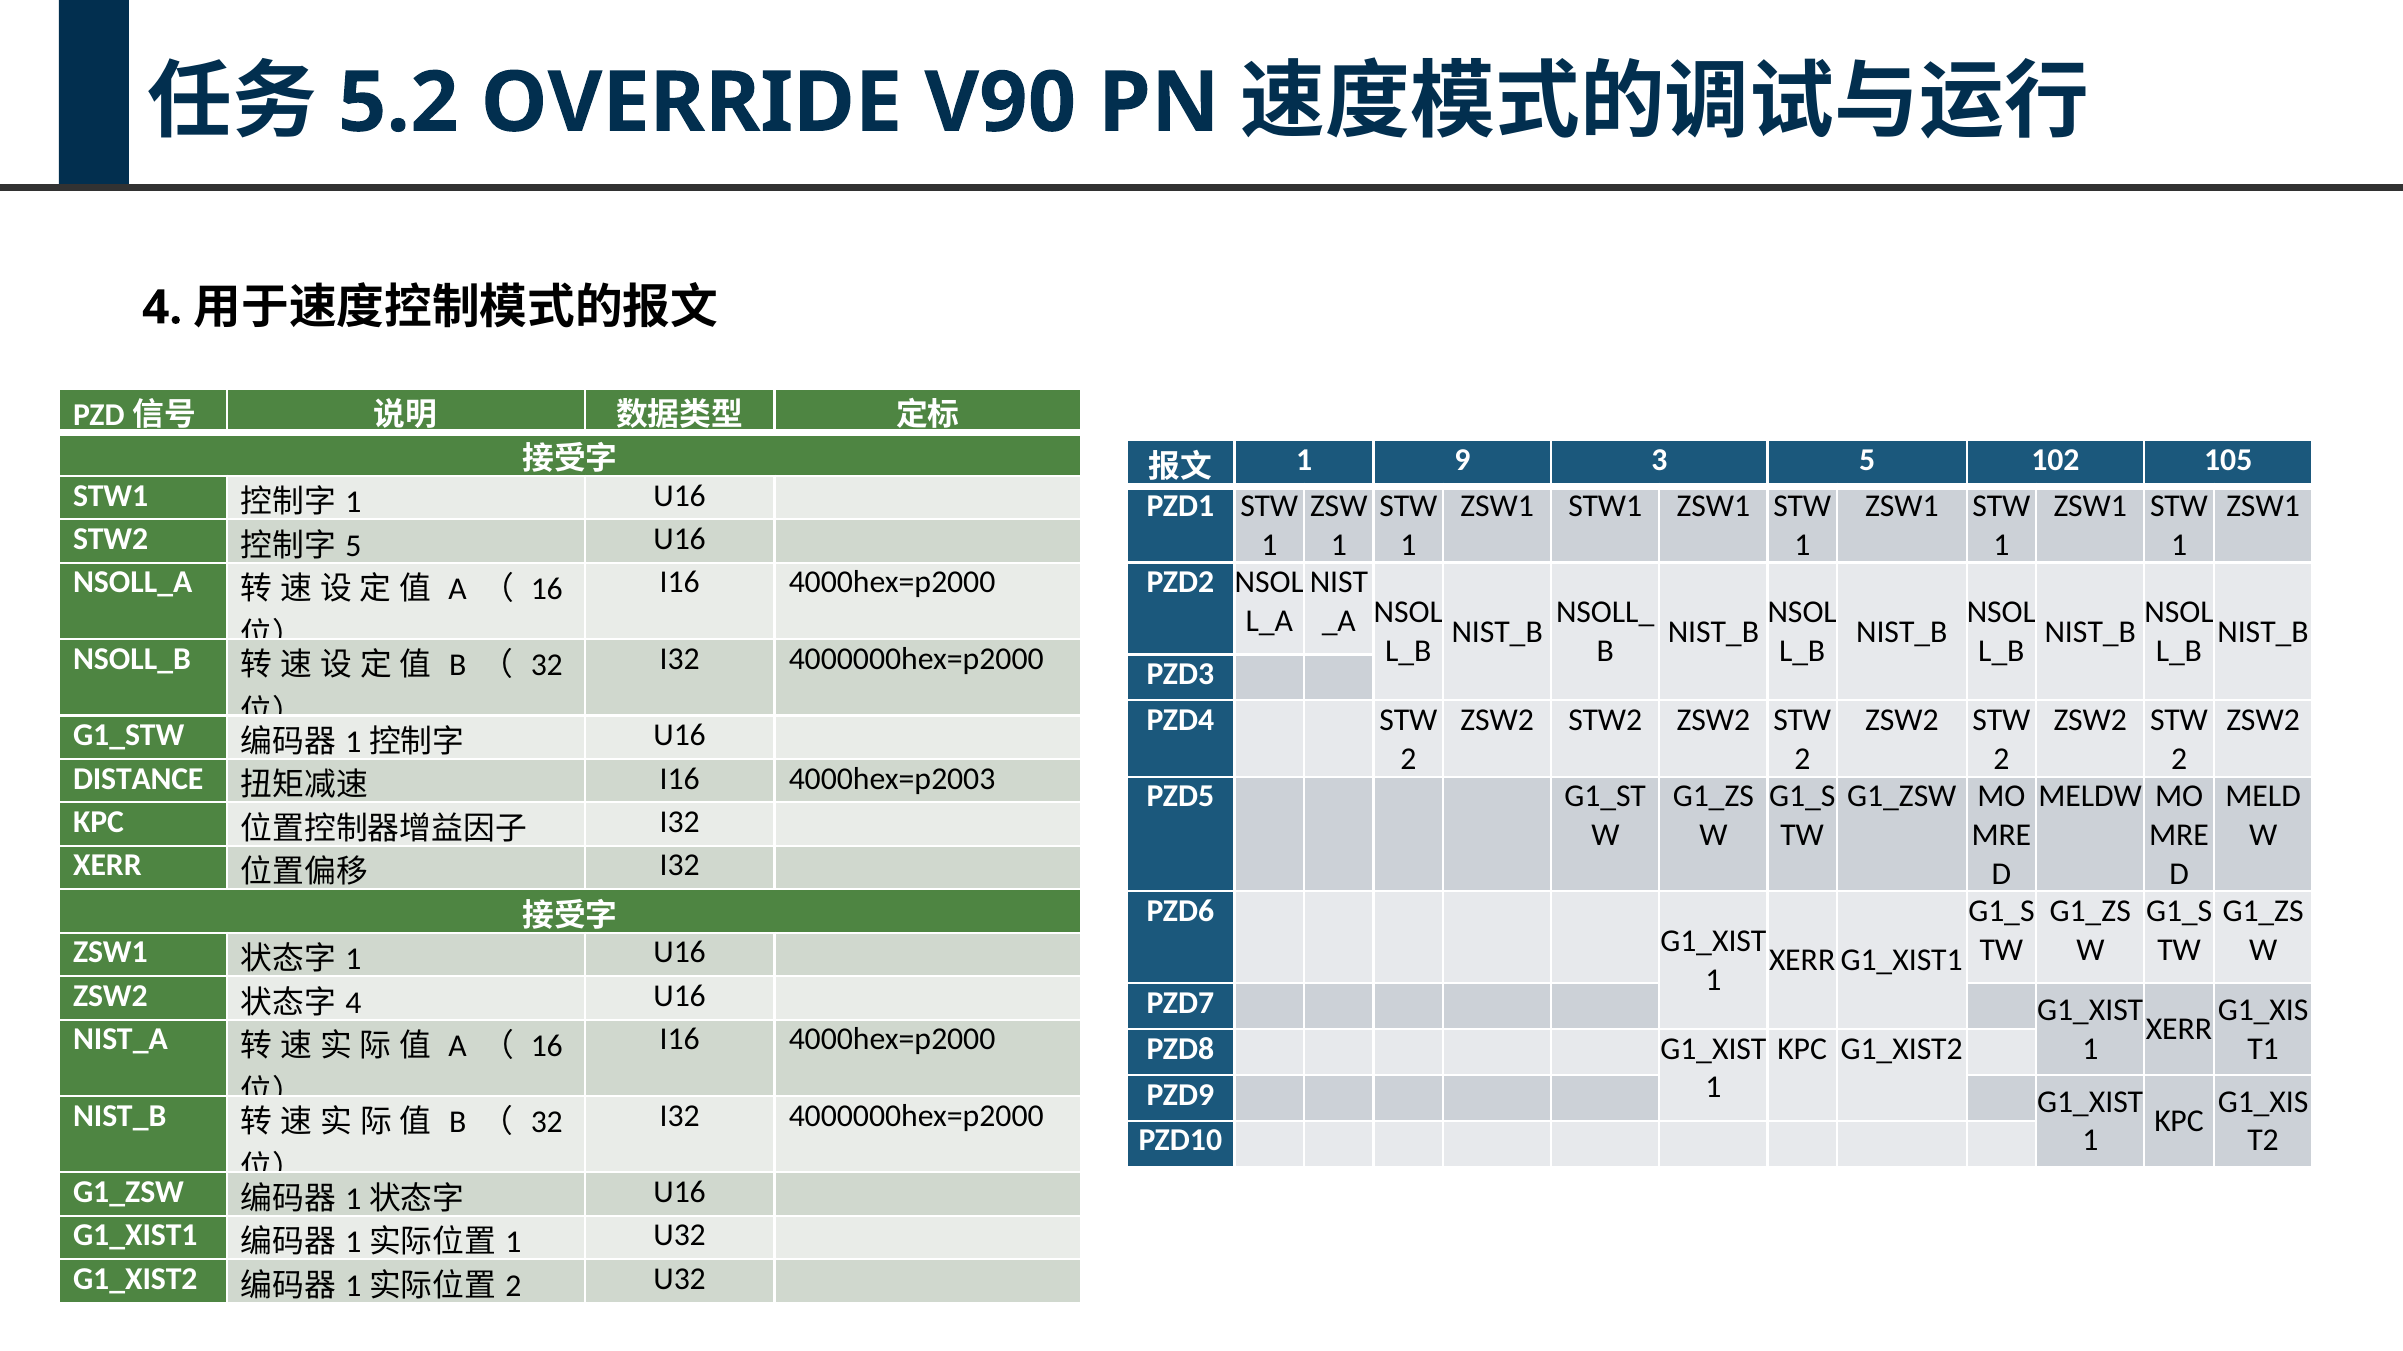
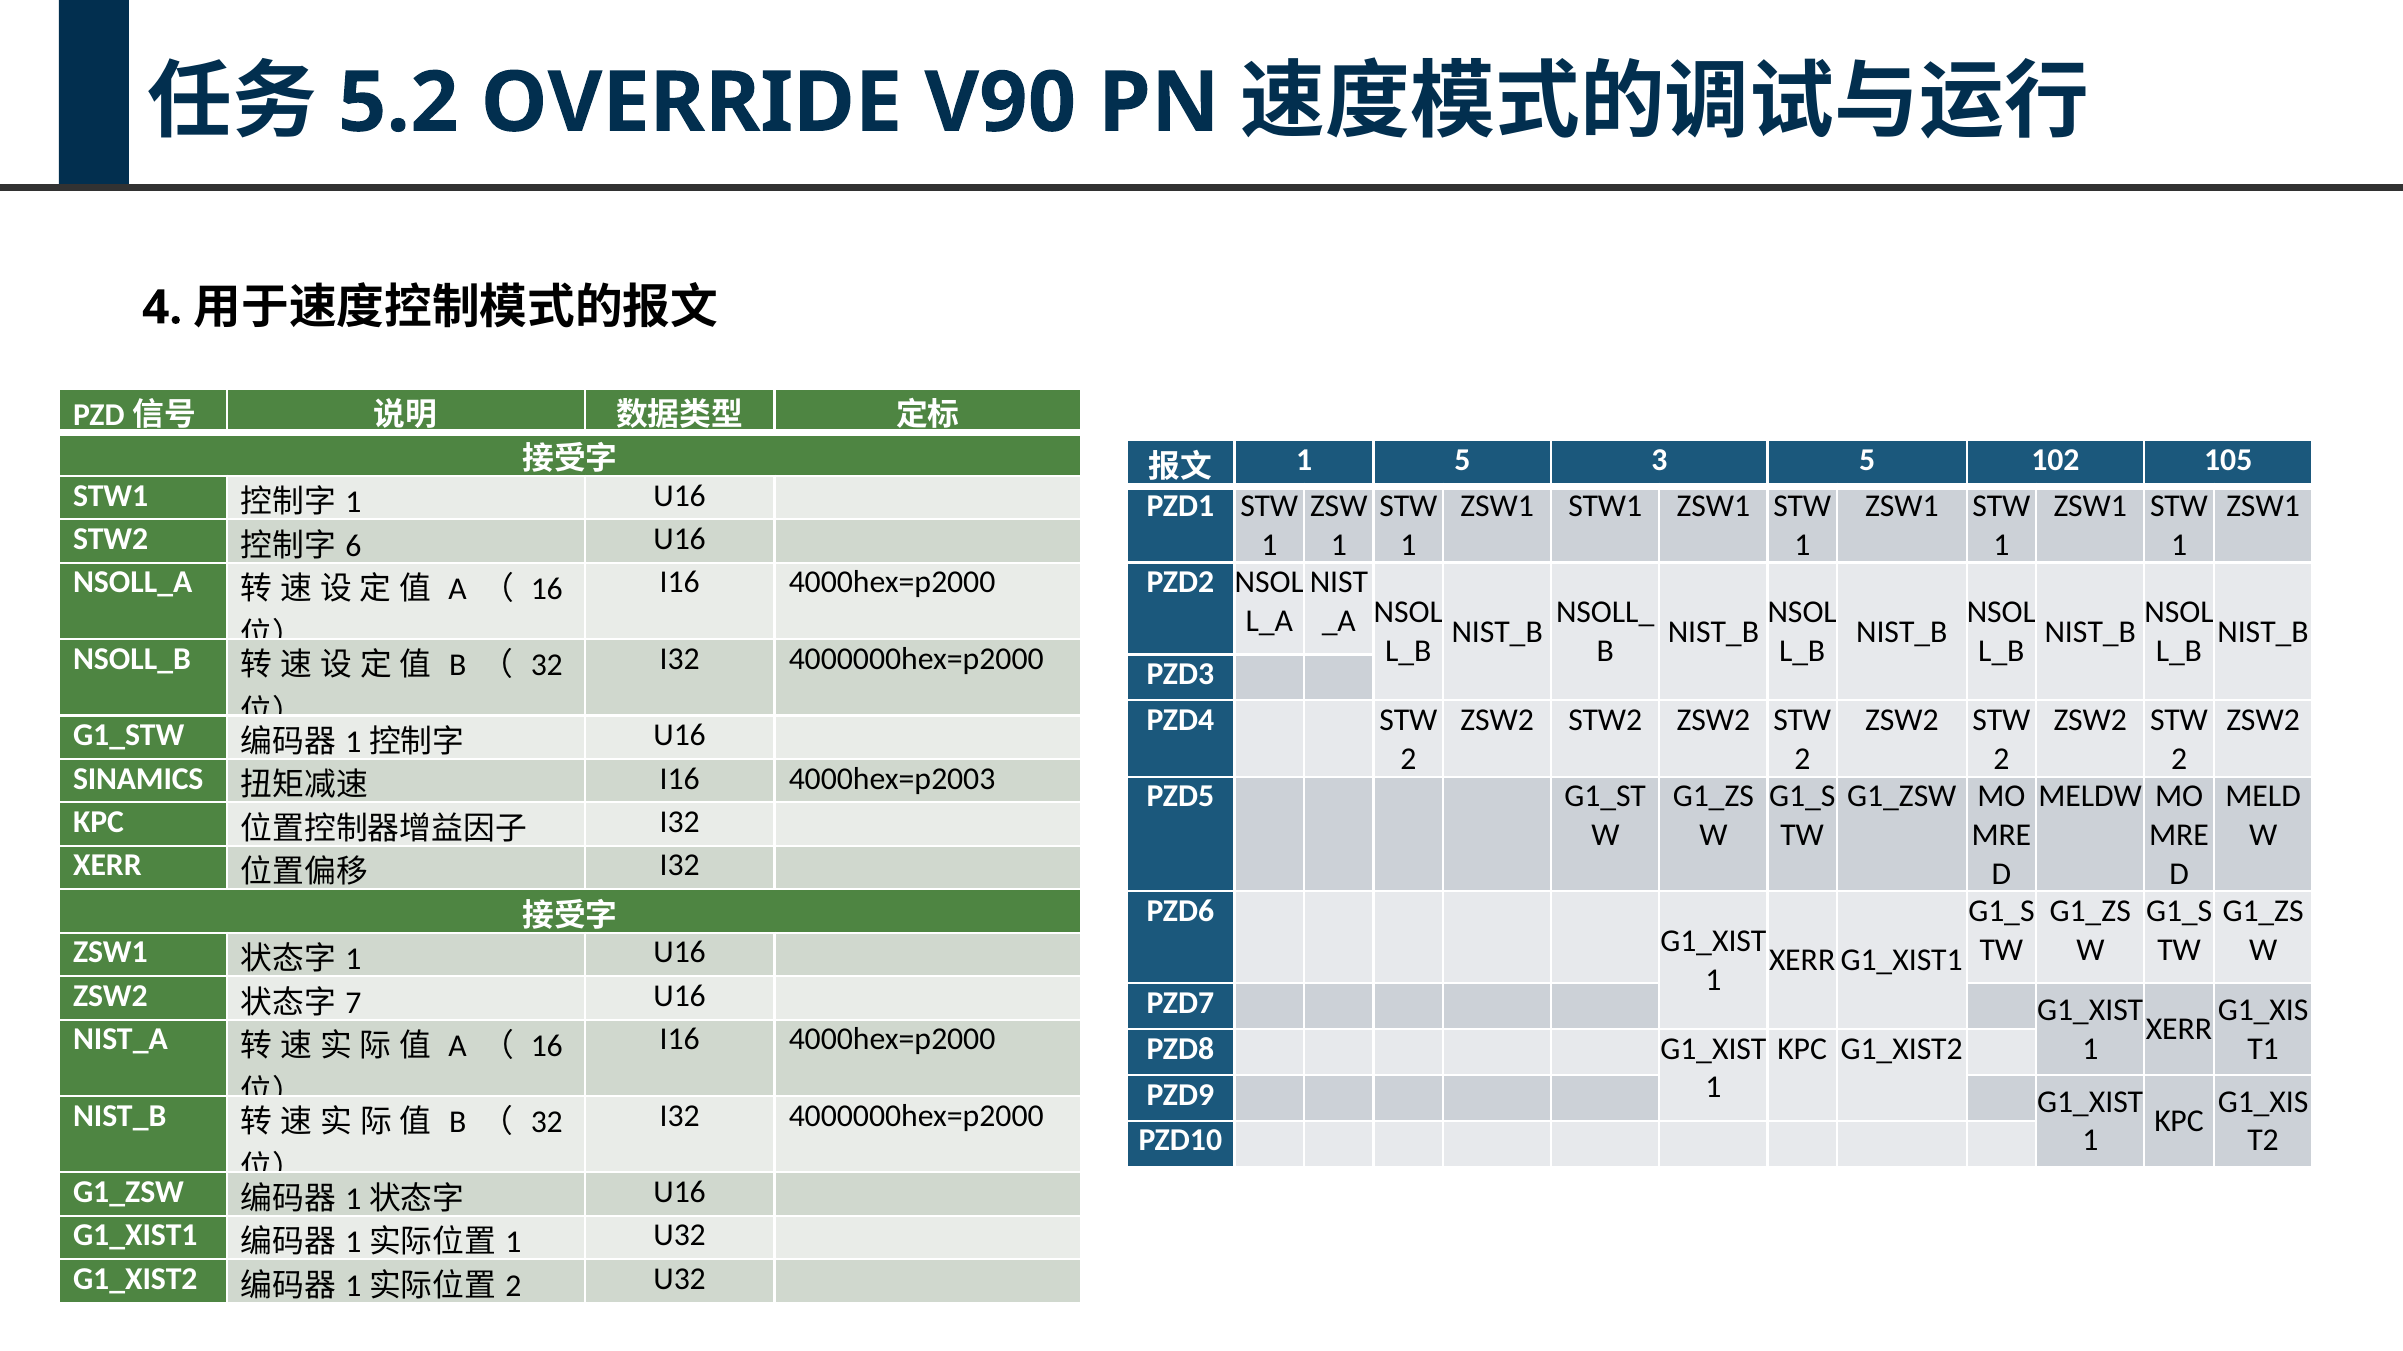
1 9: 9 -> 5 (1462, 460)
5: 5 -> 6 (353, 546)
DISTANCE: DISTANCE -> SINAMICS (138, 779)
4: 4 -> 7 (353, 1003)
